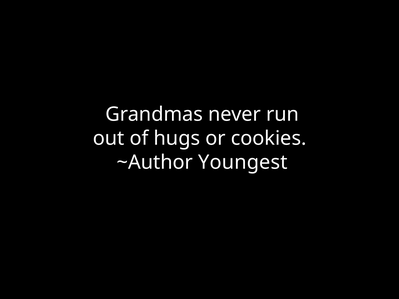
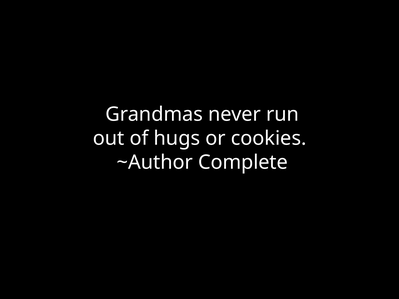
Youngest: Youngest -> Complete (243, 162)
